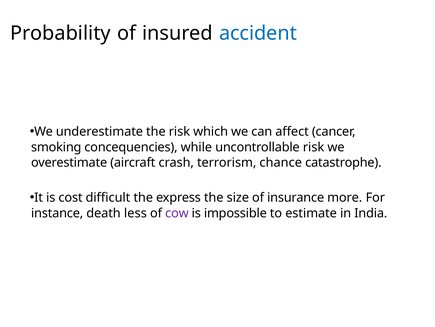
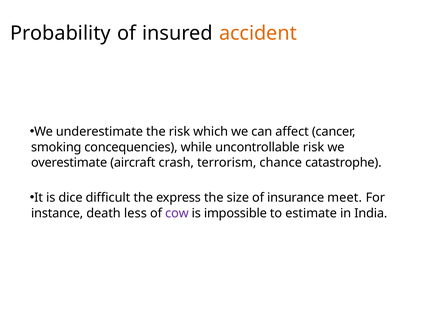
accident colour: blue -> orange (258, 33)
cost: cost -> dice (71, 197)
more: more -> meet (345, 197)
